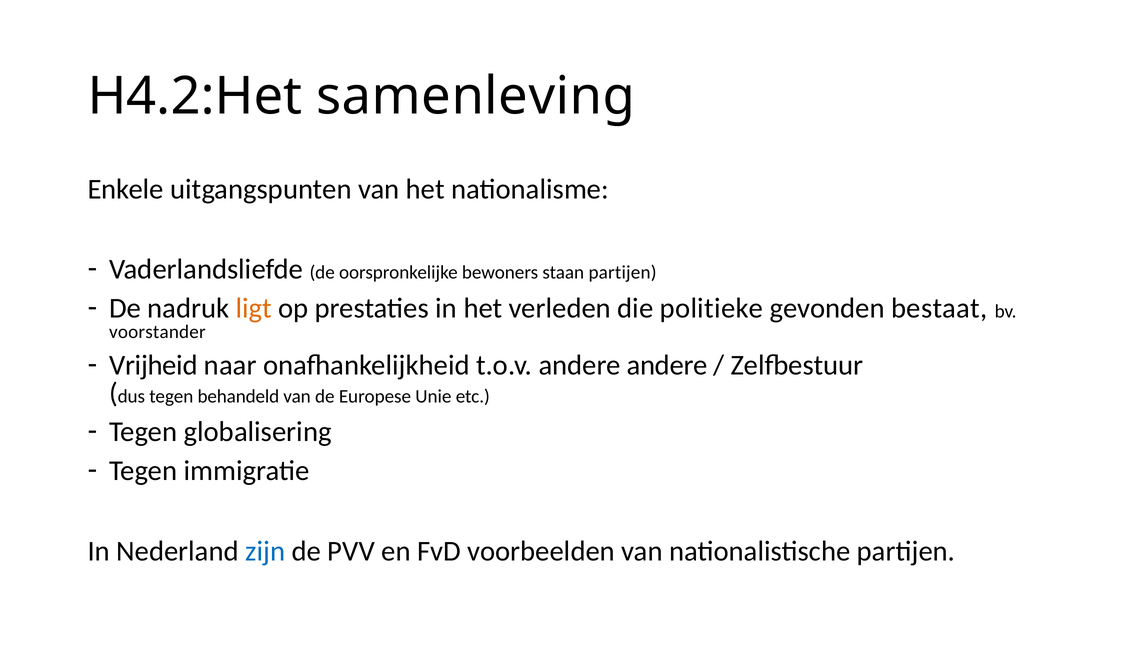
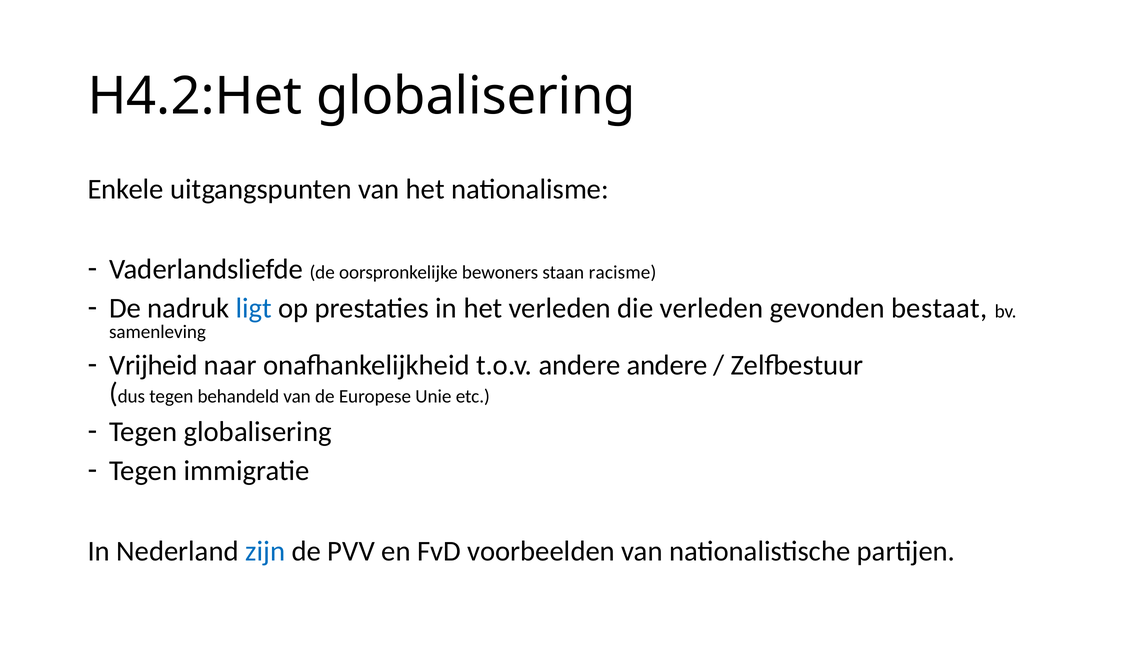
H4.2:Het samenleving: samenleving -> globalisering (476, 96)
staan partijen: partijen -> racisme (623, 273)
ligt colour: orange -> blue (254, 308)
die politieke: politieke -> verleden (712, 308)
voorstander: voorstander -> samenleving (158, 332)
